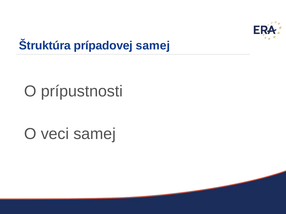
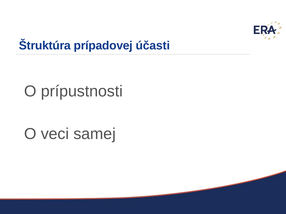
prípadovej samej: samej -> účasti (153, 46)
